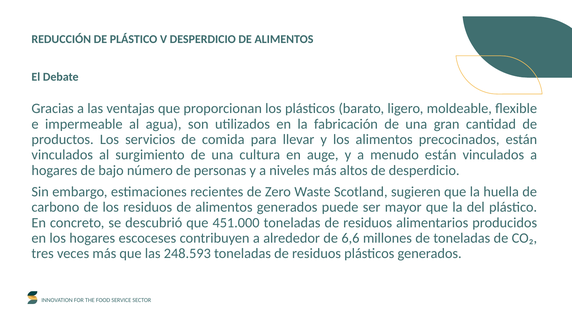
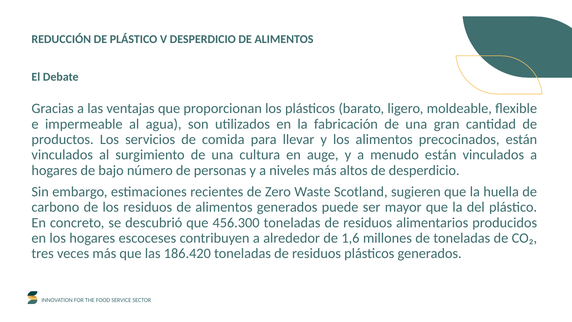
451.000: 451.000 -> 456.300 (236, 222)
6,6: 6,6 -> 1,6 (350, 238)
248.593: 248.593 -> 186.420 (187, 253)
